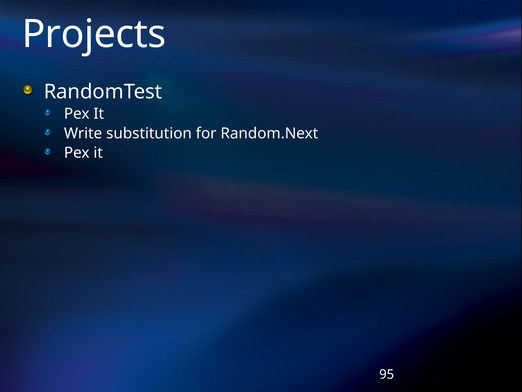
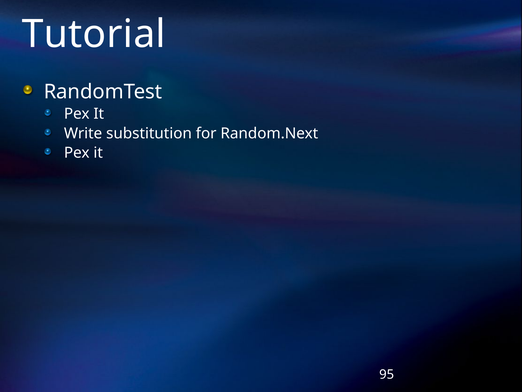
Projects: Projects -> Tutorial (94, 34)
